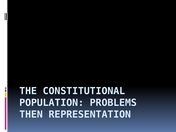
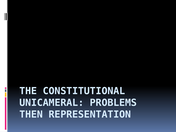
POPULATION: POPULATION -> UNICAMERAL (52, 103)
